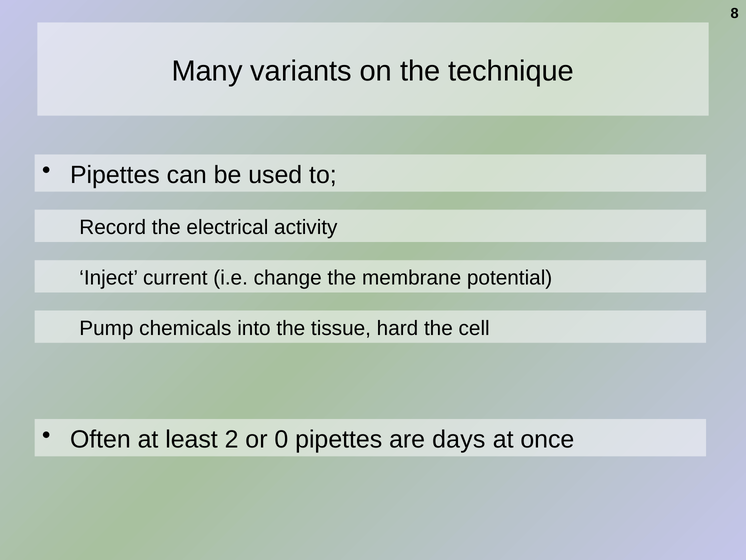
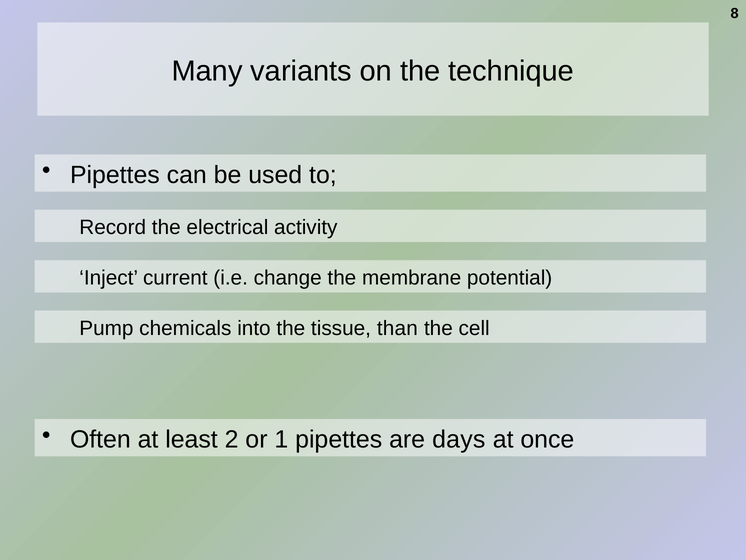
hard: hard -> than (397, 328)
0: 0 -> 1 (281, 439)
